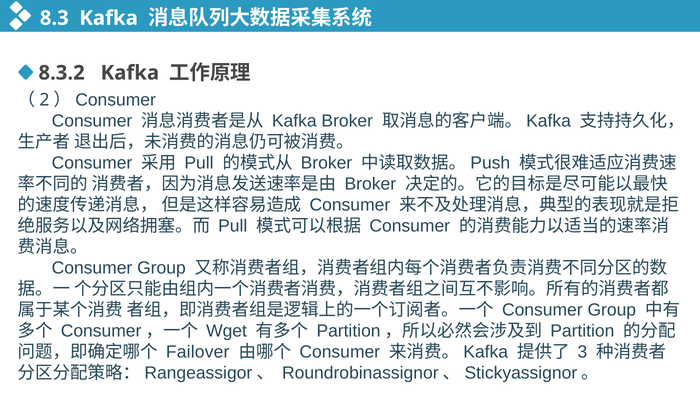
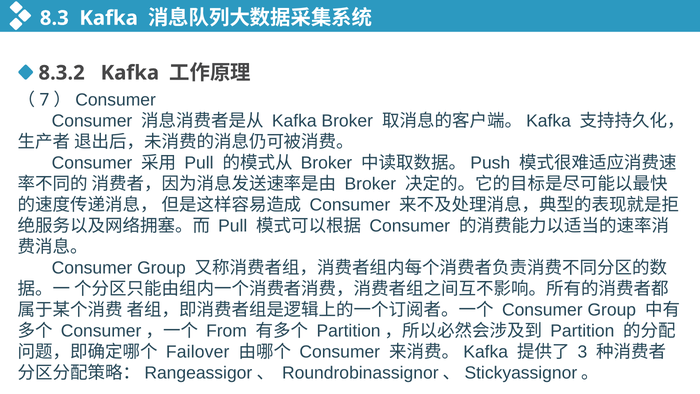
2: 2 -> 7 (44, 100)
Wget: Wget -> From (227, 331)
